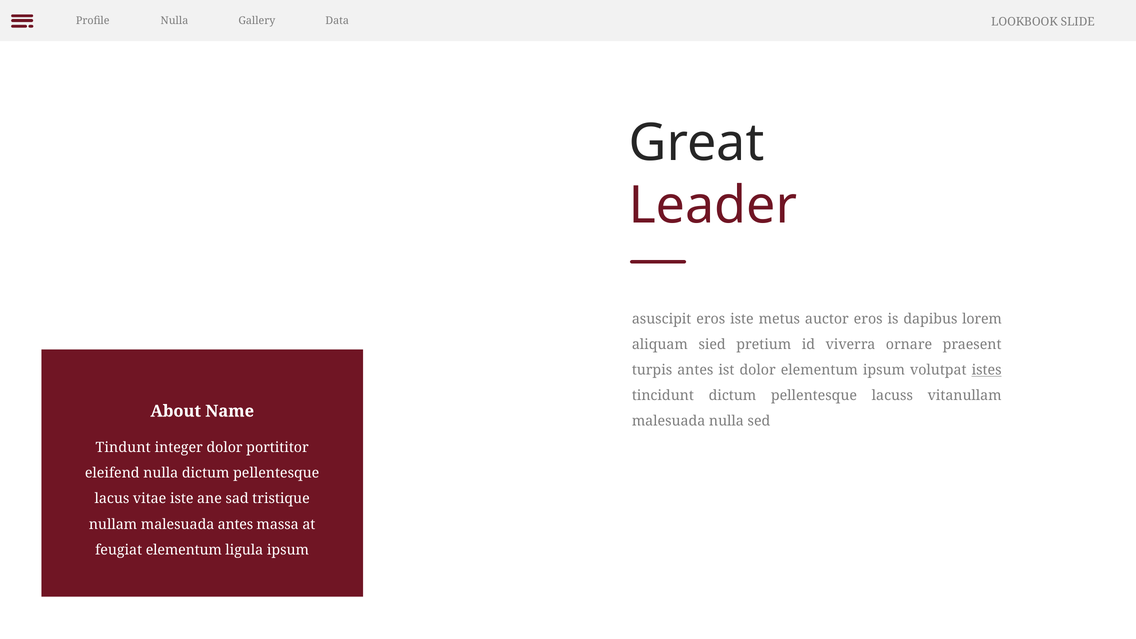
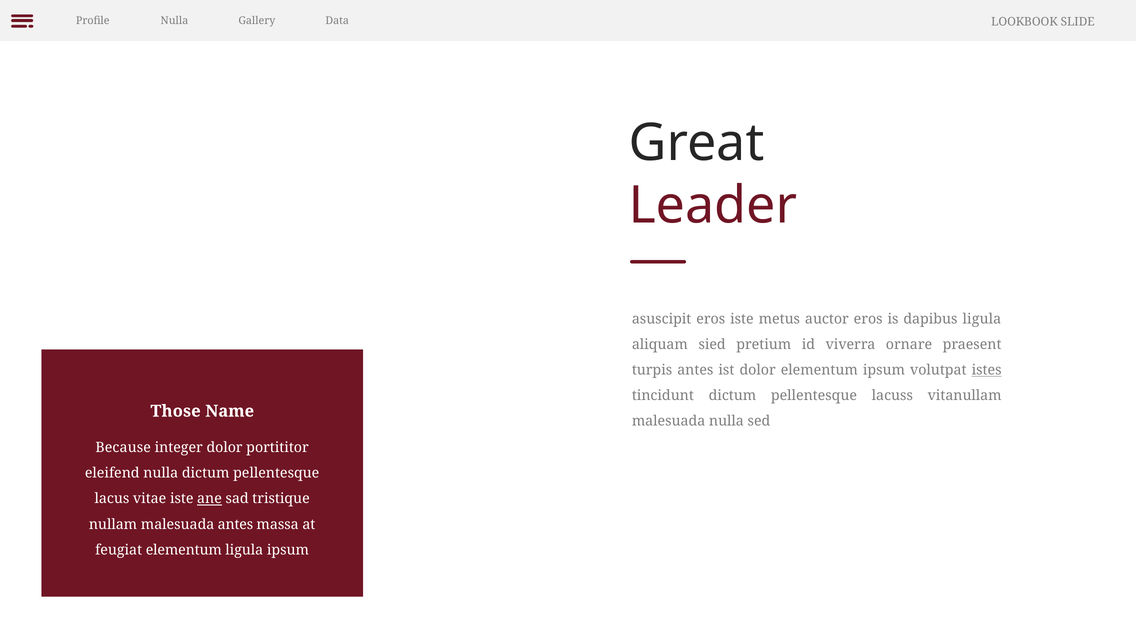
dapibus lorem: lorem -> ligula (982, 319)
About: About -> Those (176, 411)
Tindunt: Tindunt -> Because (123, 448)
ane underline: none -> present (209, 499)
